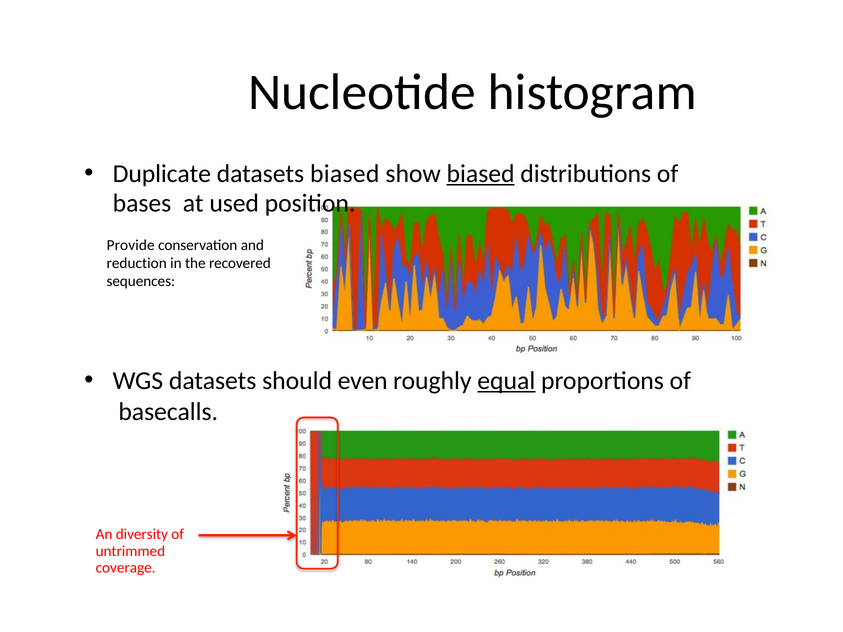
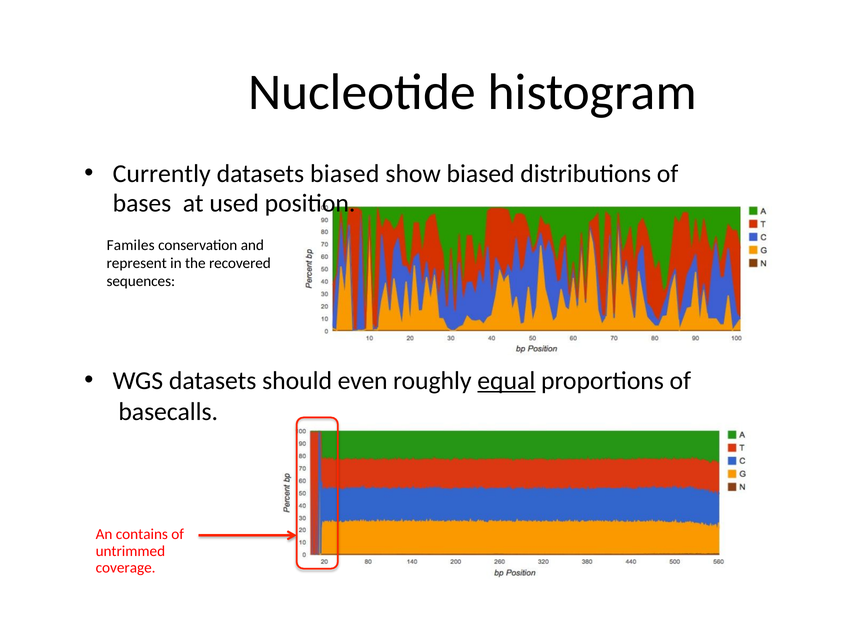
Duplicate: Duplicate -> Currently (162, 174)
biased underline: present -> none (481, 174)
Provide: Provide -> Familes (131, 245)
reduction: reduction -> represent (137, 263)
diversity: diversity -> contains (142, 535)
